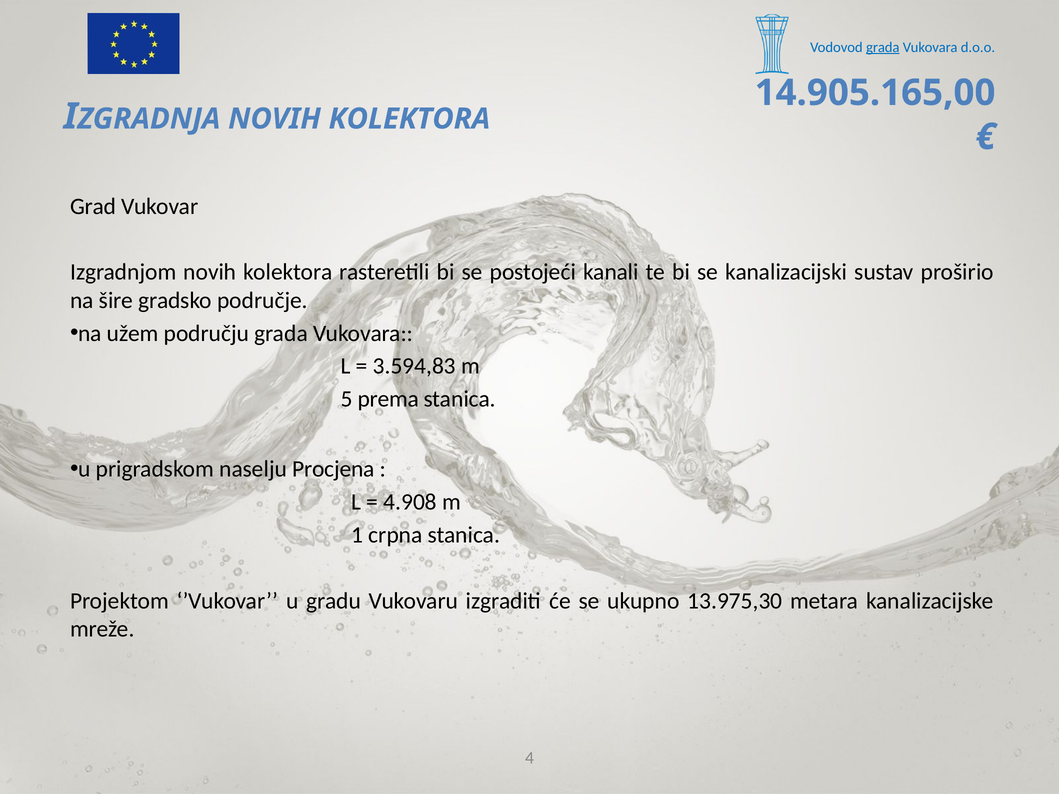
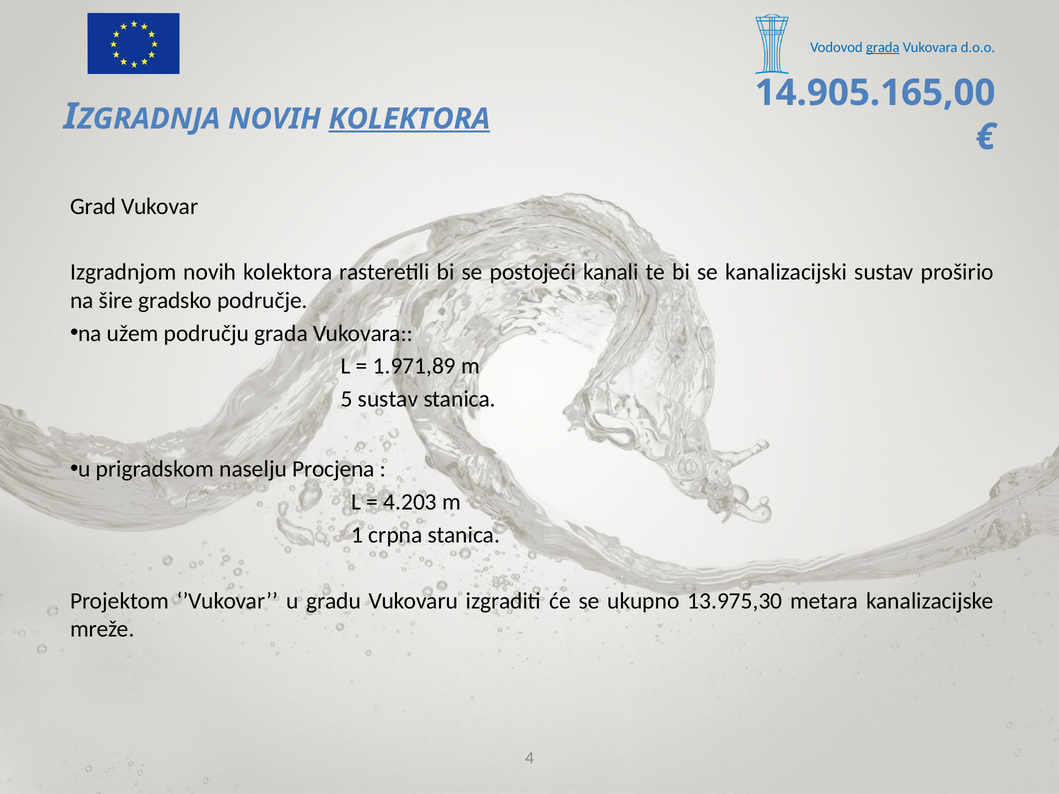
KOLEKTORA underline: none -> present (409, 119)
3.594,83: 3.594,83 -> 1.971,89 (414, 366)
5 prema: prema -> sustav (388, 399)
4.908: 4.908 -> 4.203 (410, 502)
